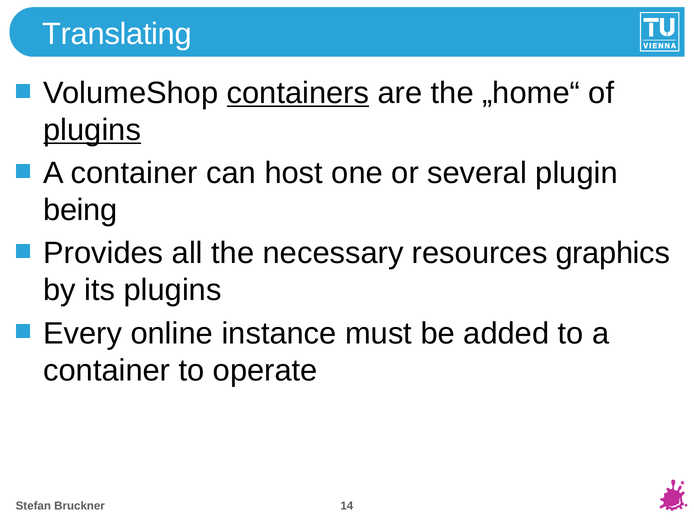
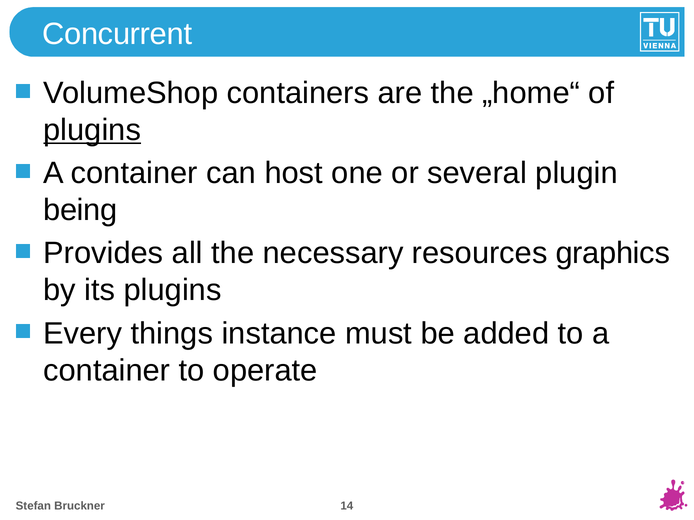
Translating: Translating -> Concurrent (117, 34)
containers underline: present -> none (298, 93)
online: online -> things (172, 334)
